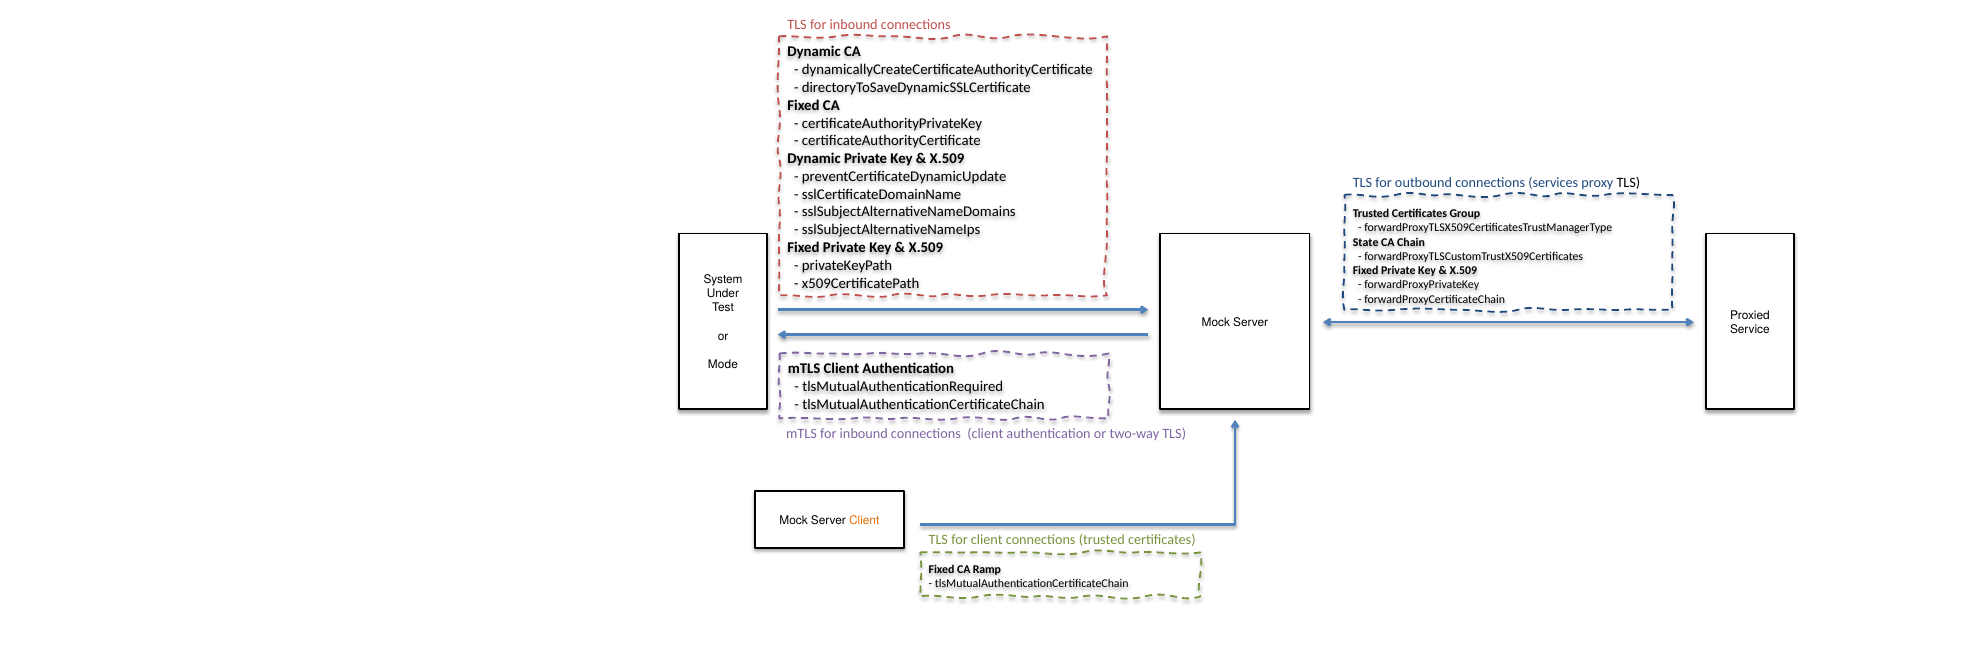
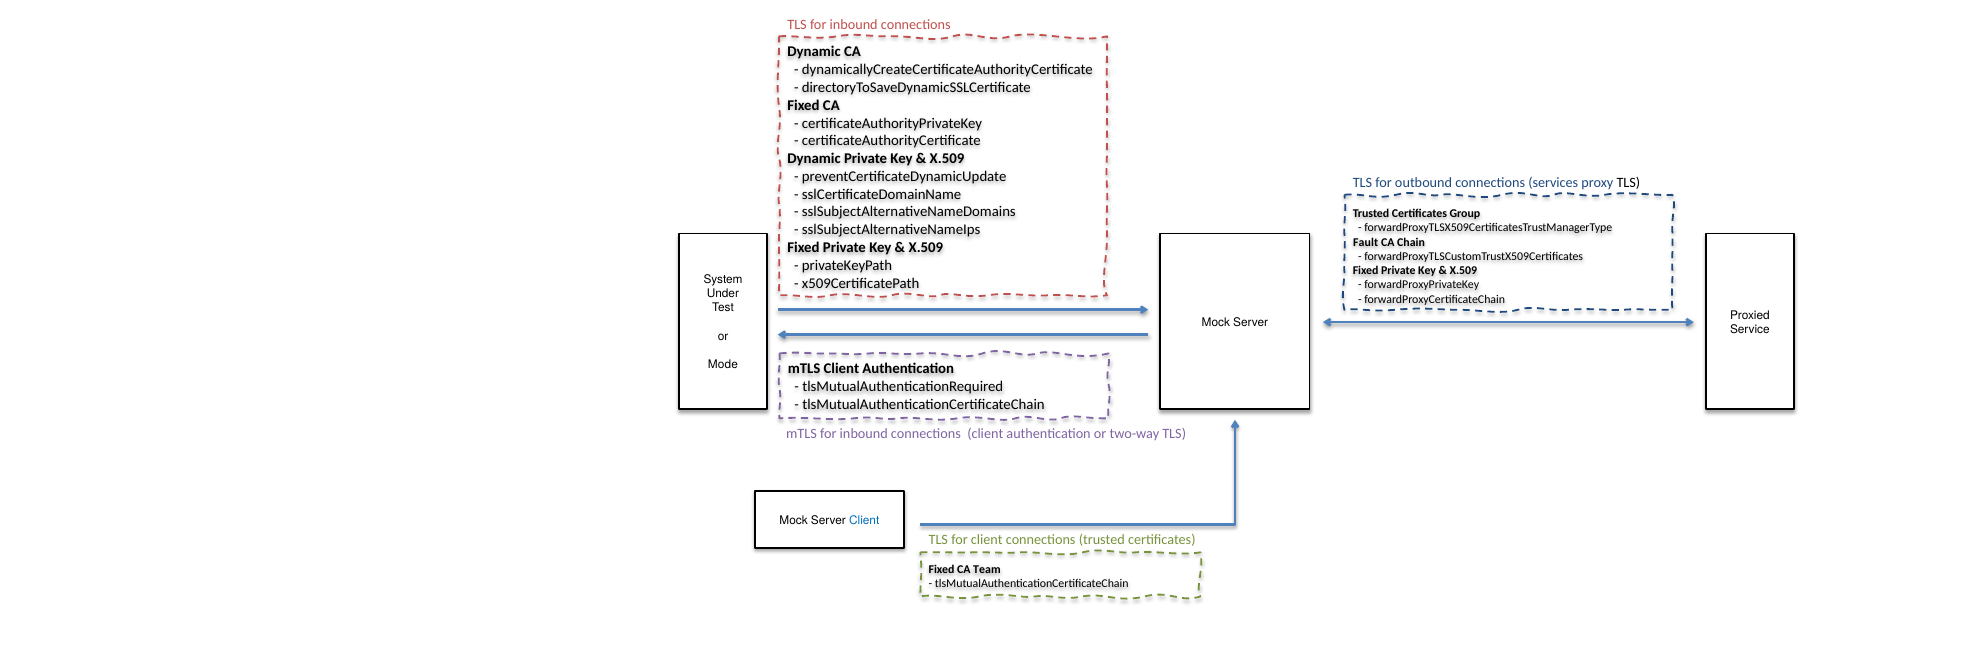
State: State -> Fault (1366, 242)
Client colour: orange -> blue (864, 520)
Ramp: Ramp -> Team (987, 569)
